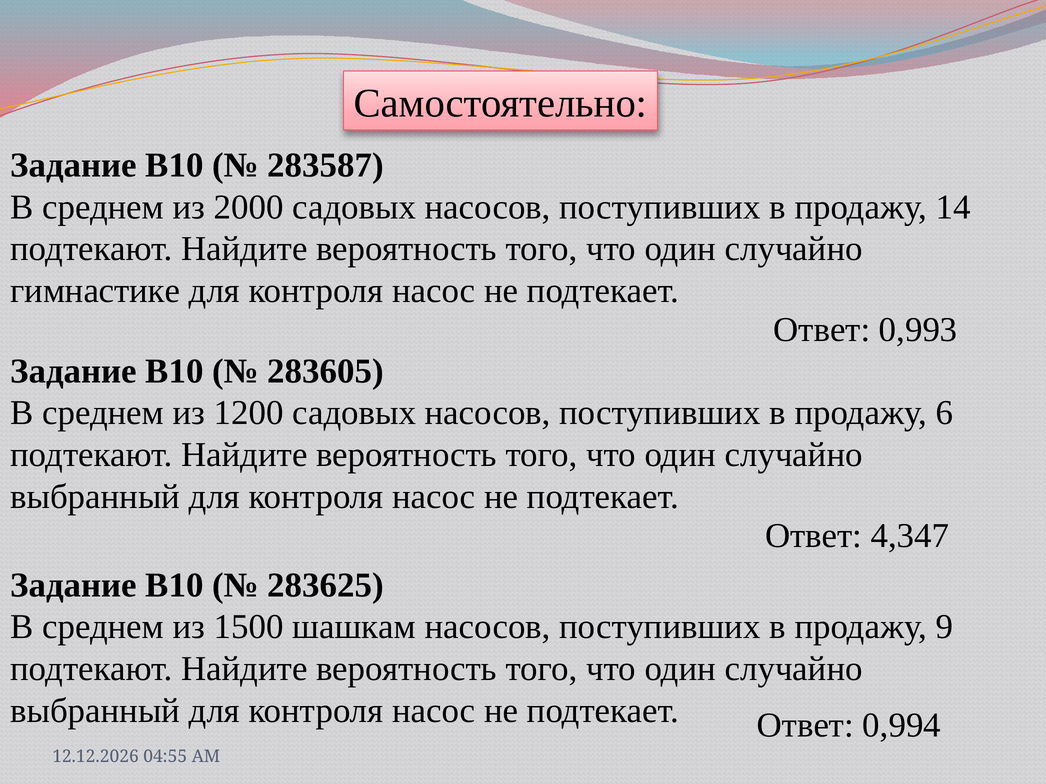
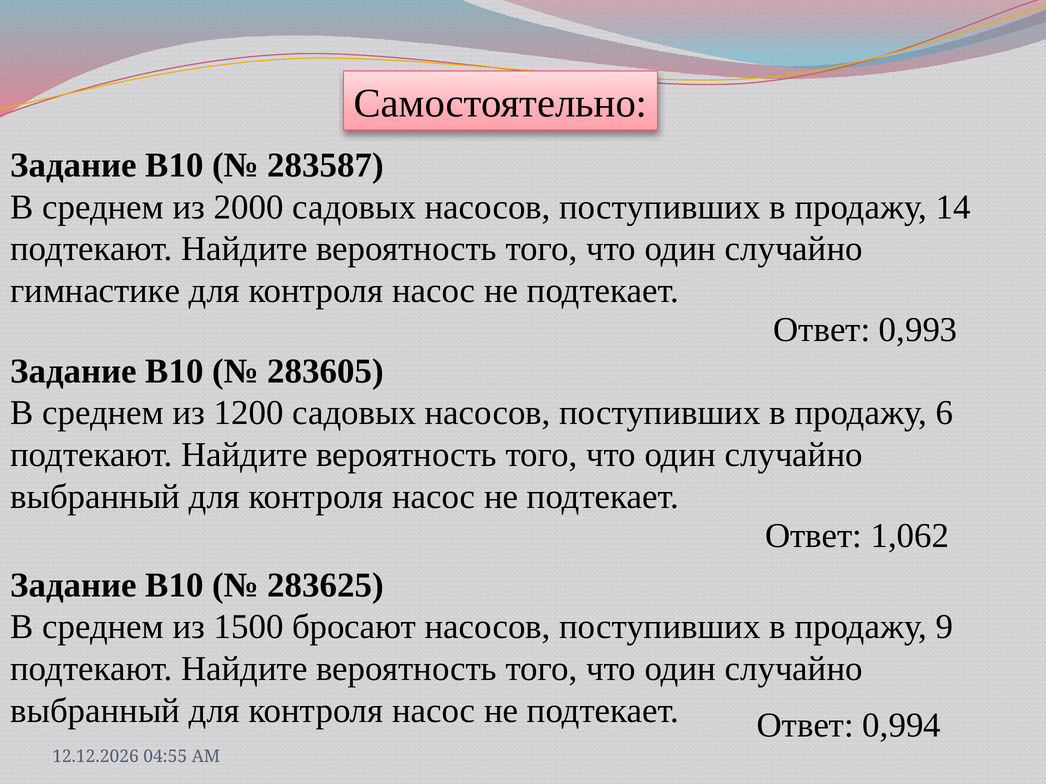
4,347: 4,347 -> 1,062 (910, 536)
шашкам: шашкам -> бросают (354, 627)
